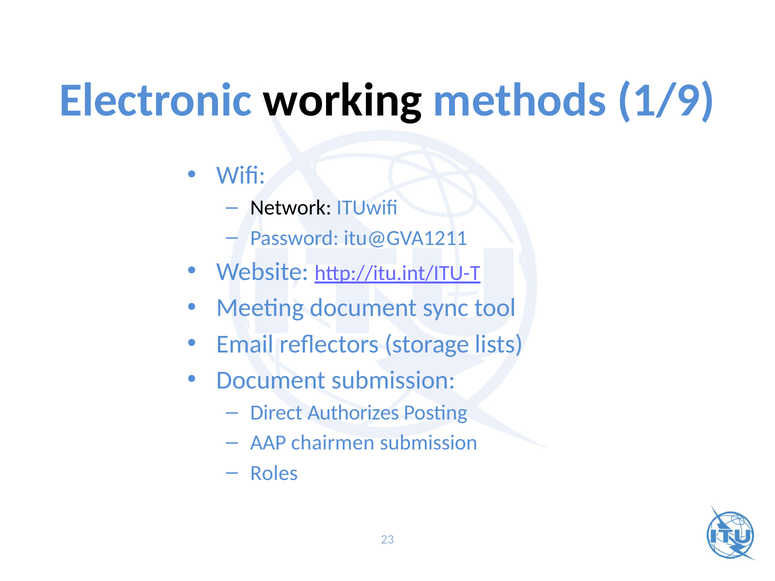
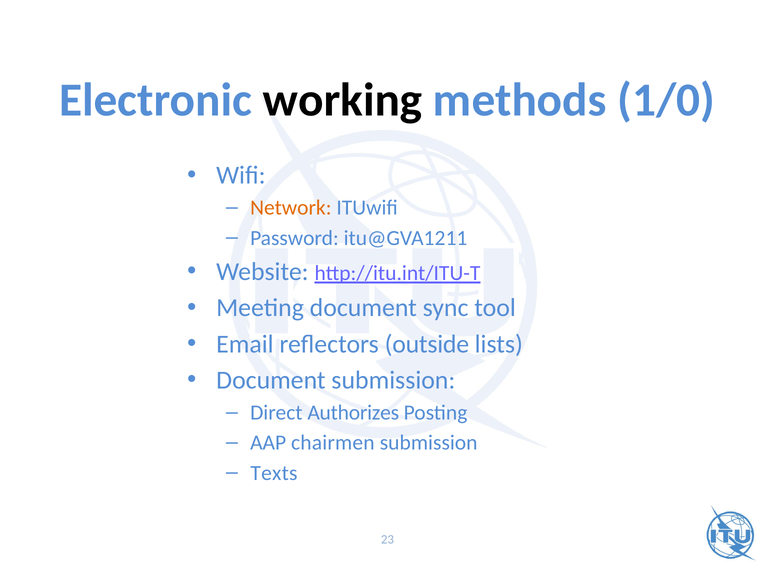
1/9: 1/9 -> 1/0 (666, 100)
Network colour: black -> orange (291, 208)
storage: storage -> outside (427, 344)
Roles: Roles -> Texts (274, 473)
